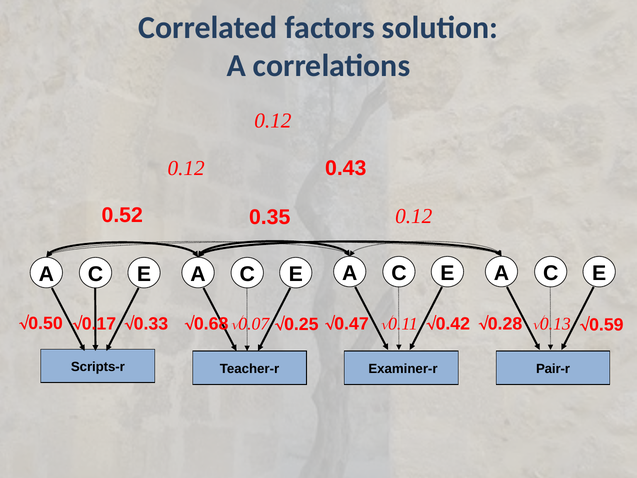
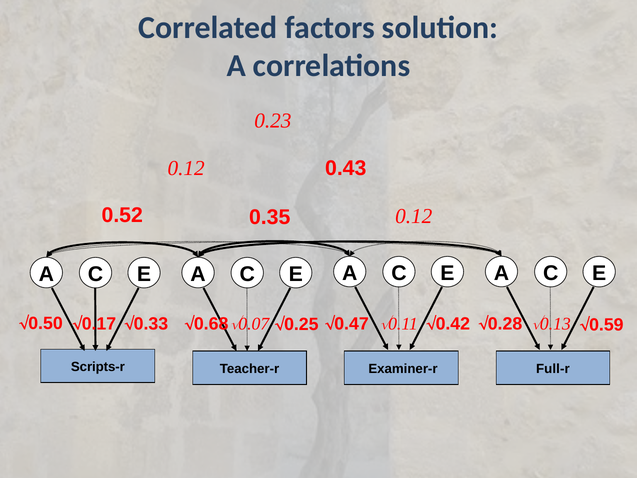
0.12: 0.12 -> 0.23 (273, 121)
Pair-r: Pair-r -> Full-r (553, 368)
